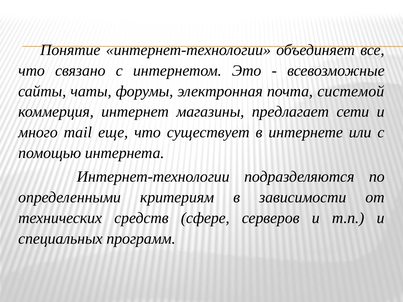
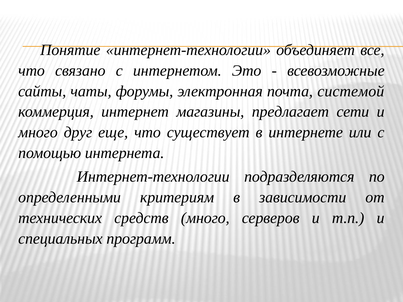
mail: mail -> друг (78, 133)
средств сфере: сфере -> много (205, 218)
